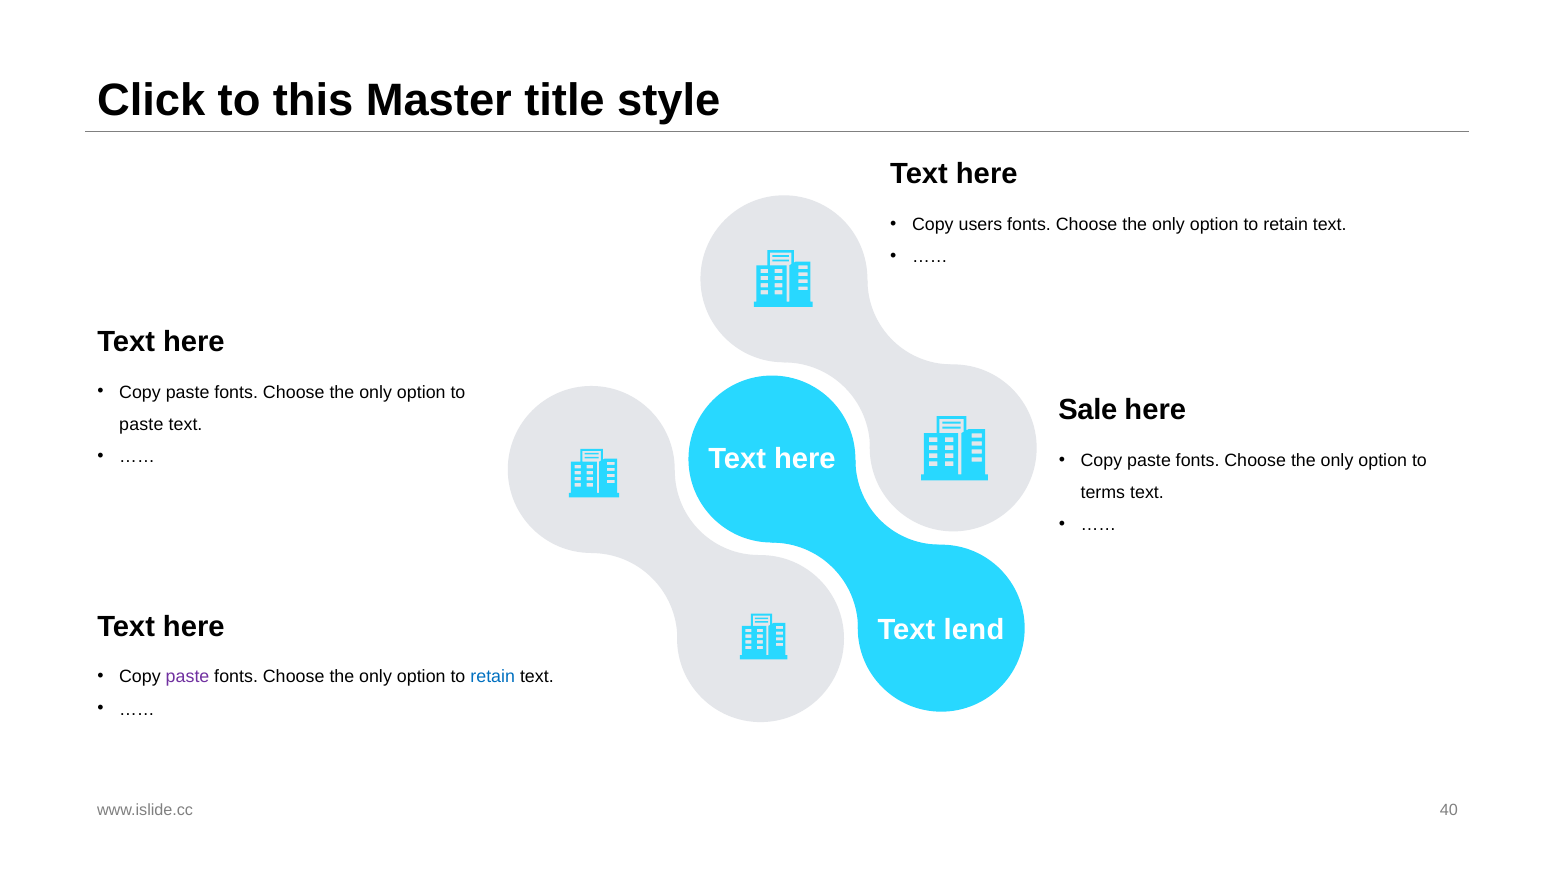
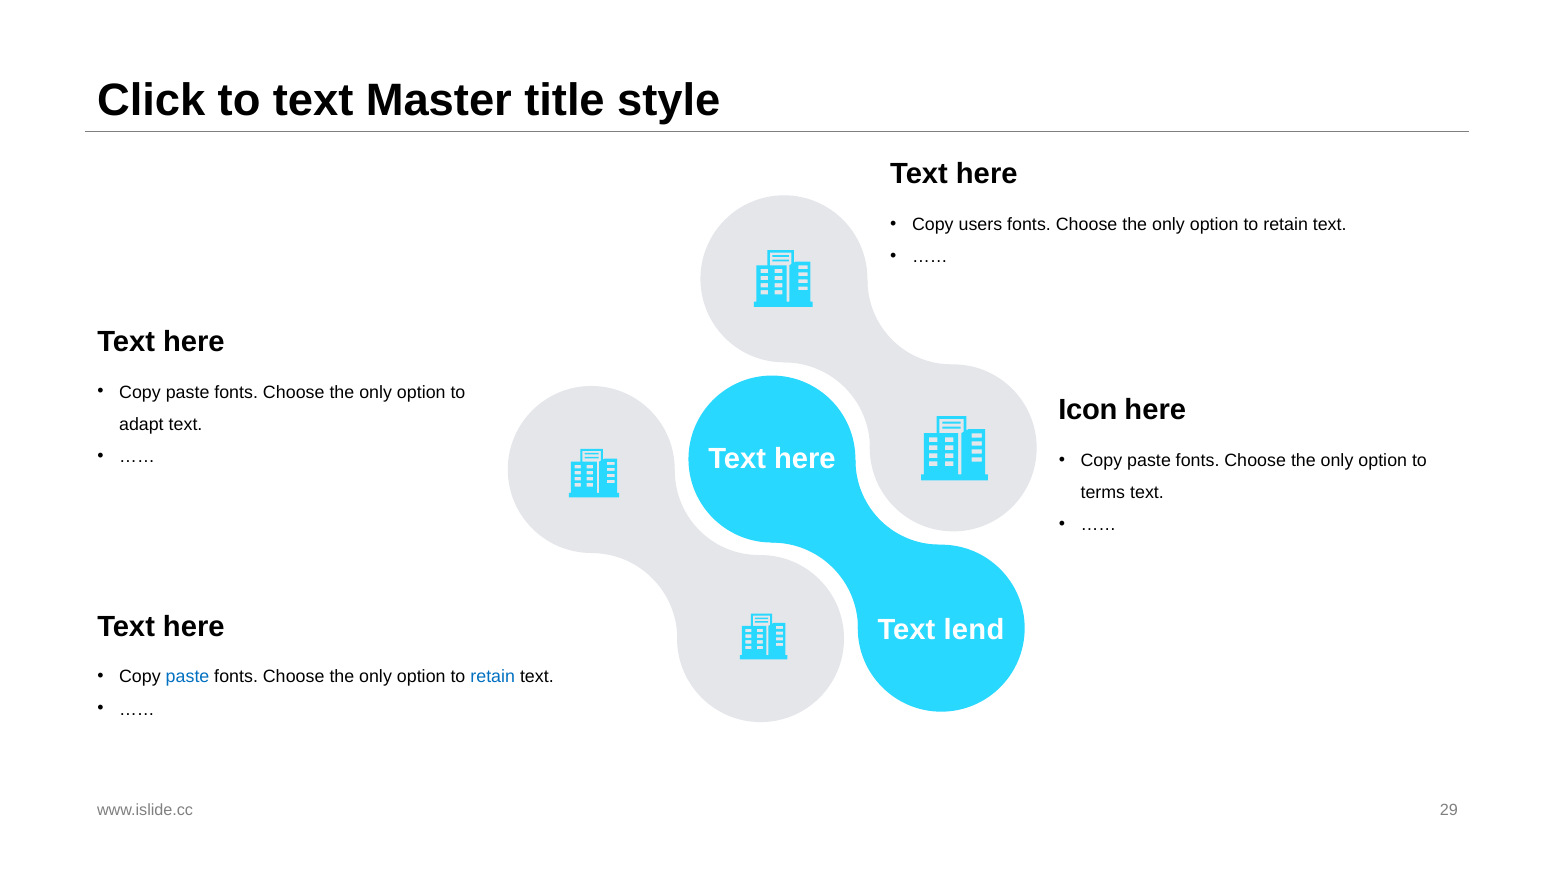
to this: this -> text (313, 101)
Sale: Sale -> Icon (1088, 410)
paste: paste -> adapt (141, 424)
paste colour: purple -> blue (188, 677)
40: 40 -> 29 (1449, 810)
